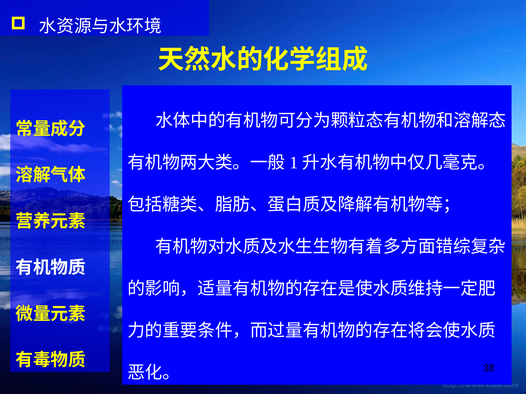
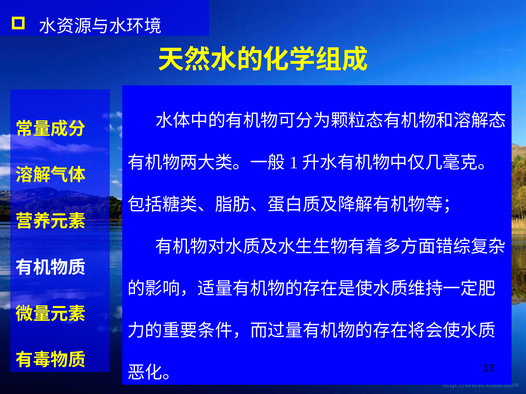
38: 38 -> 13 (489, 369)
